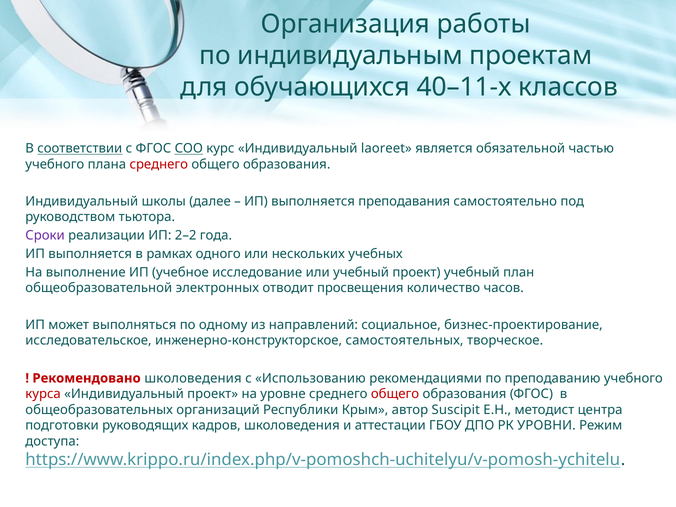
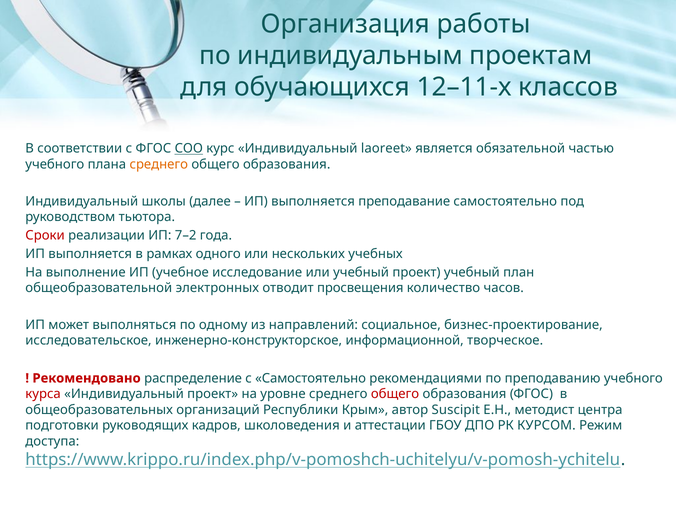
40–11-х: 40–11-х -> 12–11-х (464, 87)
соответствии underline: present -> none (80, 149)
среднего colour: red -> orange (159, 164)
преподавания: преподавания -> преподавание (404, 201)
Сроки colour: purple -> red (45, 235)
2–2: 2–2 -> 7–2 (186, 235)
самостоятельных: самостоятельных -> информационной (405, 341)
Рекомендовано школоведения: школоведения -> распределение (193, 378)
с Использованию: Использованию -> Самостоятельно (311, 378)
УРОВНИ: УРОВНИ -> КУРСОМ (546, 426)
